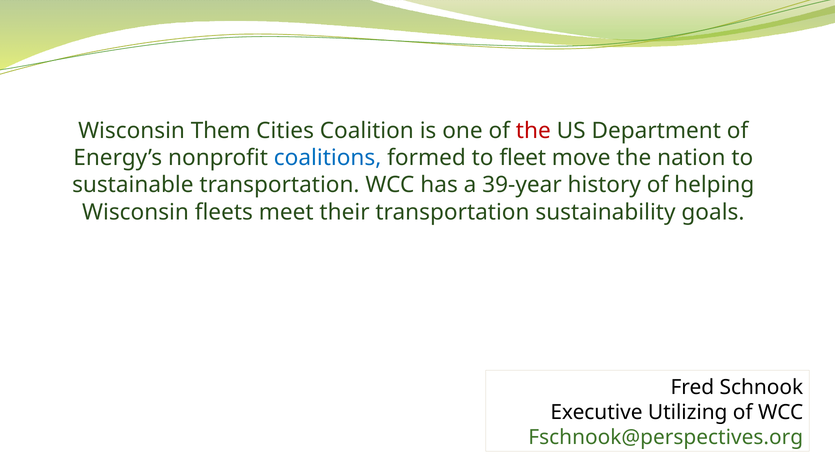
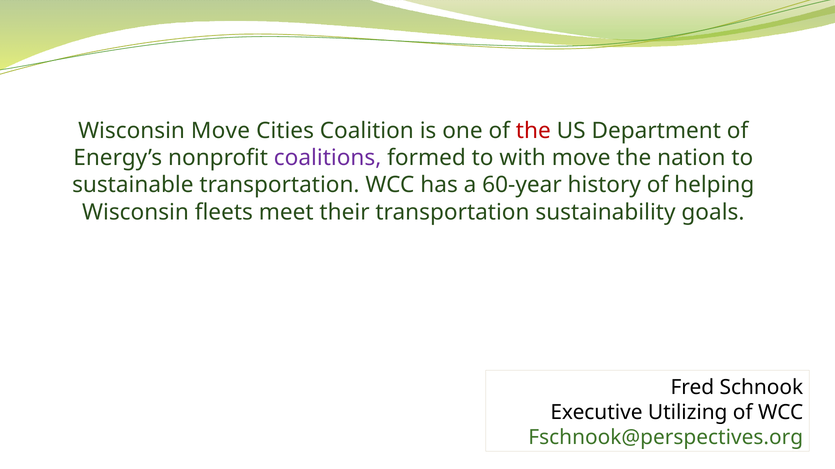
Wisconsin Them: Them -> Move (220, 131)
coalitions colour: blue -> purple (328, 158)
fleet: fleet -> with (523, 158)
39-year: 39-year -> 60-year (522, 185)
